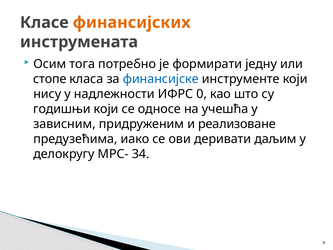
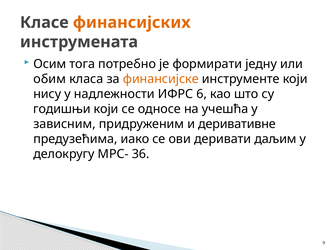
стопе: стопе -> обим (50, 79)
финансијске colour: blue -> orange (161, 79)
0: 0 -> 6 (202, 94)
реализоване: реализоване -> деривативне (237, 124)
34: 34 -> 36 (141, 154)
